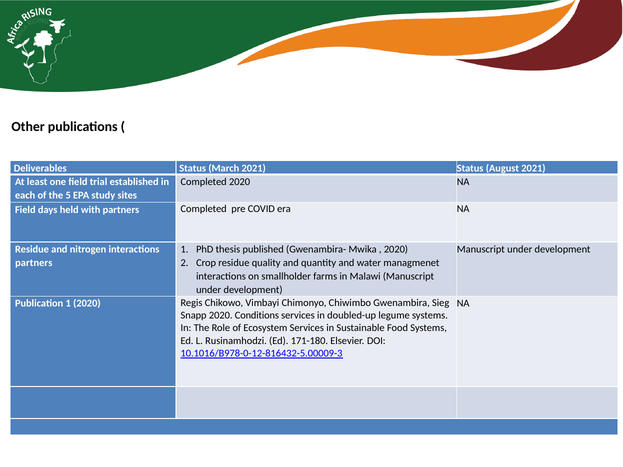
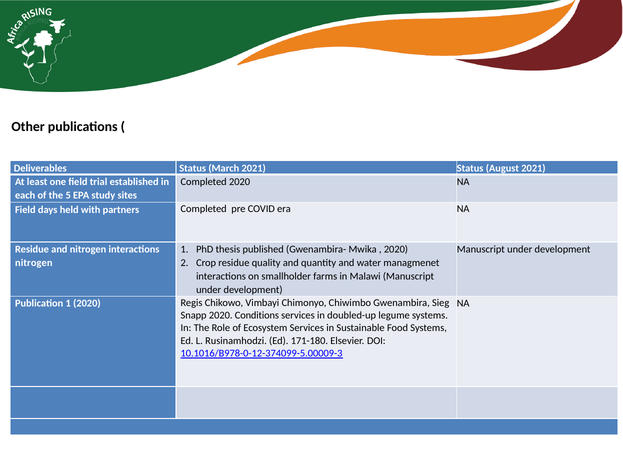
partners: partners -> nitrogen (34, 263)
10.1016/B978-0-12-816432-5.00009-3: 10.1016/B978-0-12-816432-5.00009-3 -> 10.1016/B978-0-12-374099-5.00009-3 (262, 353)
